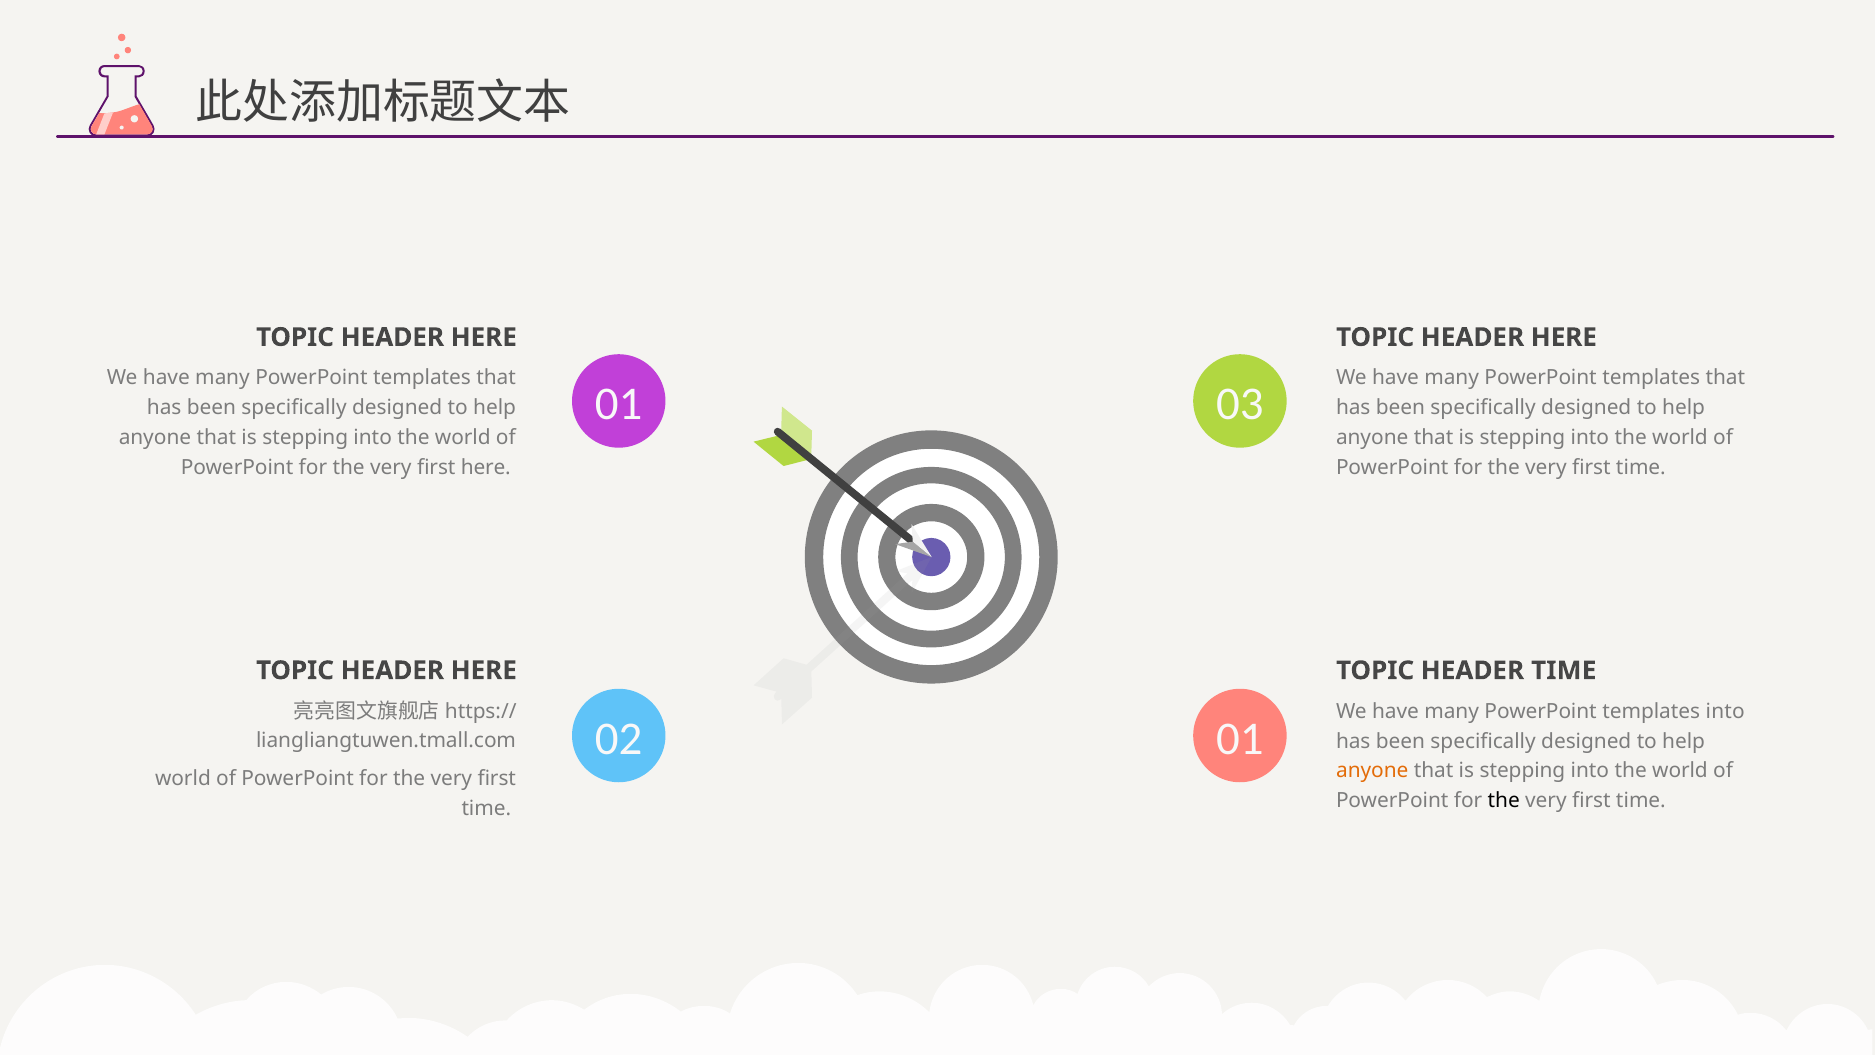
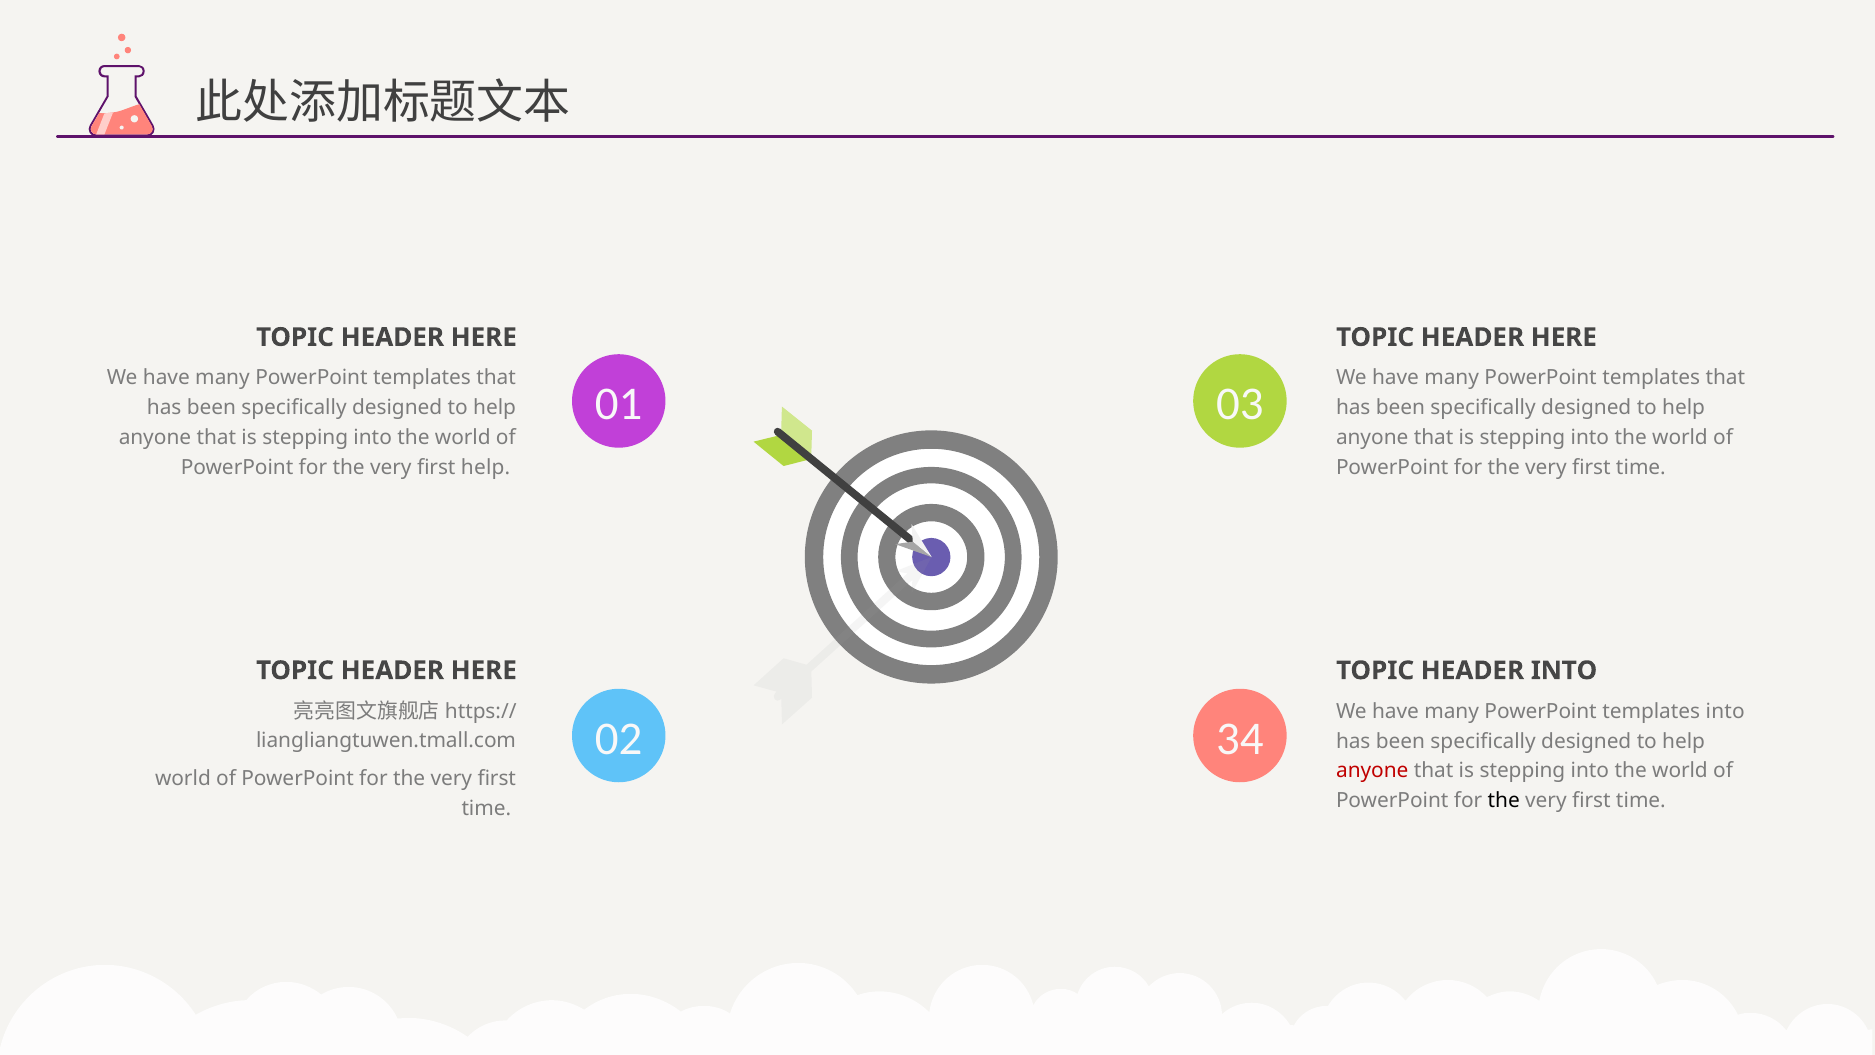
first here: here -> help (486, 468)
HEADER TIME: TIME -> INTO (1564, 670)
02 01: 01 -> 34 (1240, 739)
anyone colour: orange -> red (1372, 771)
